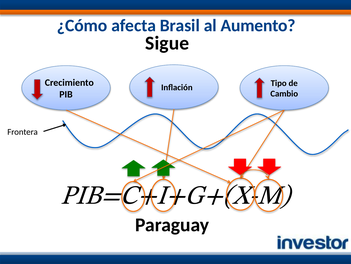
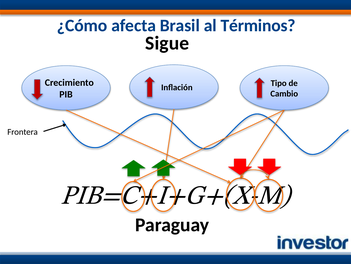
Aumento: Aumento -> Términos (258, 25)
